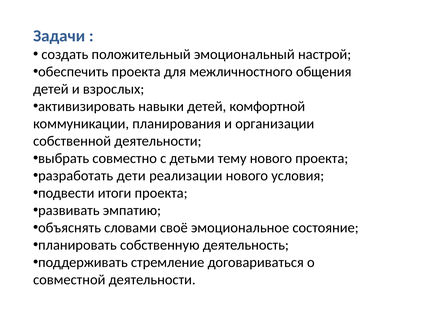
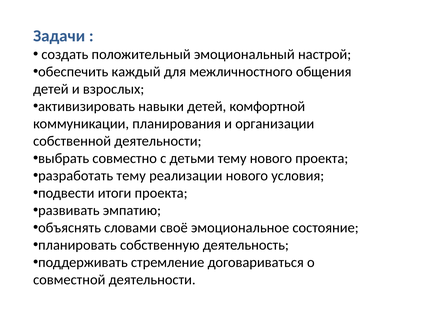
обеспечить проекта: проекта -> каждый (136, 72)
разработать дети: дети -> тему (131, 176)
